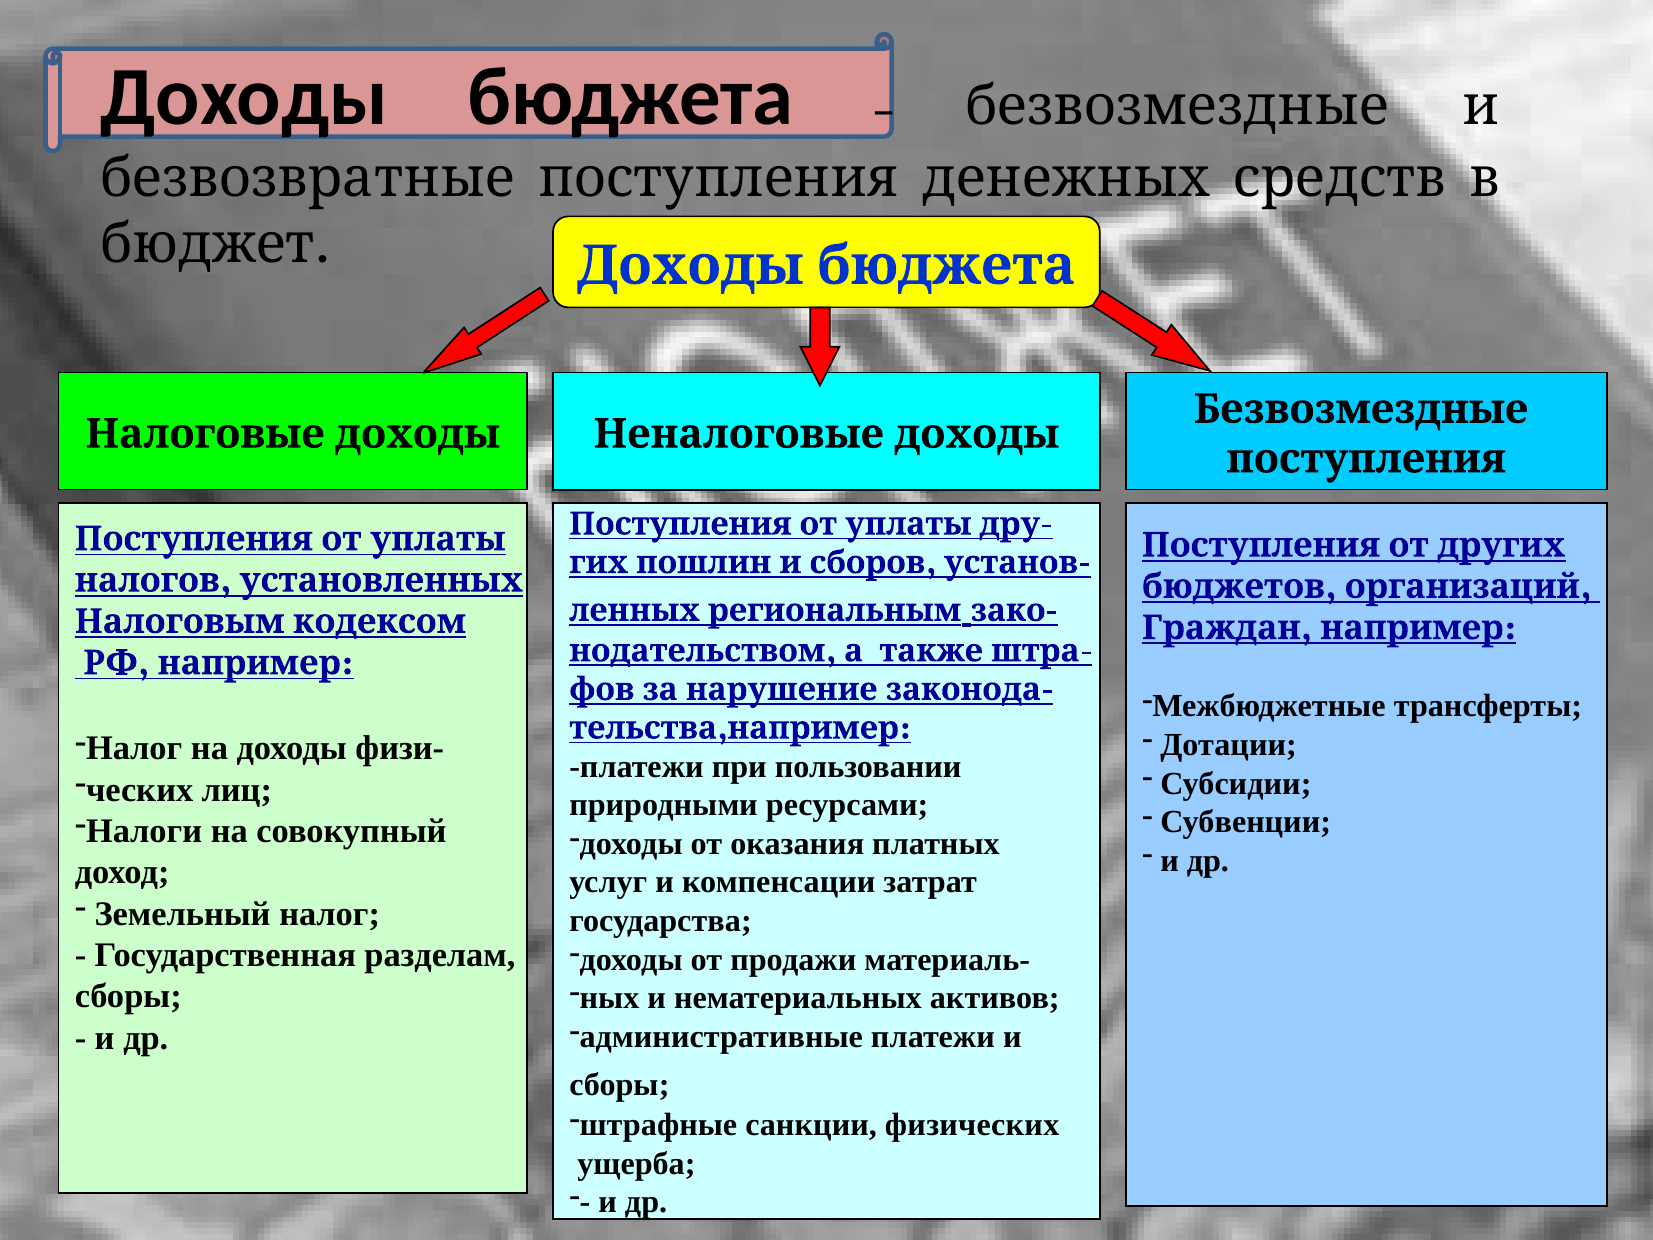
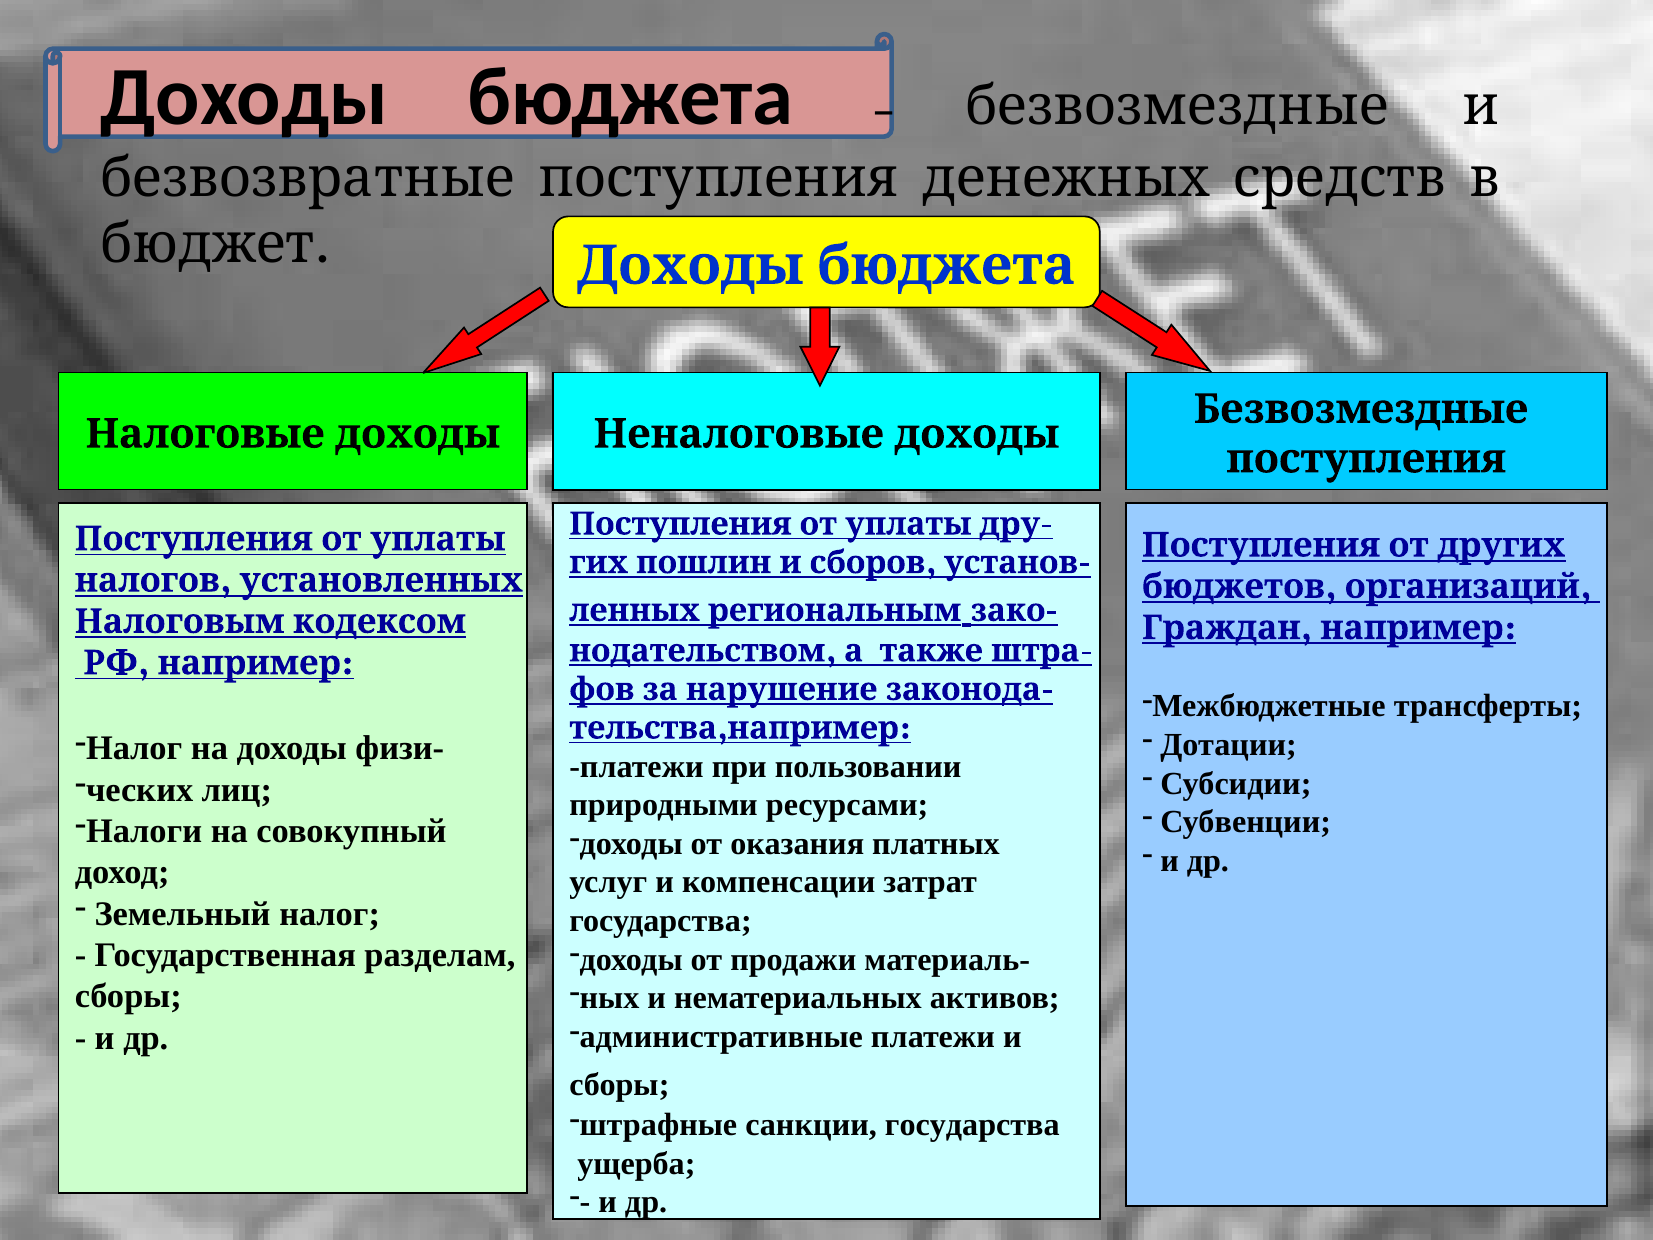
санкции физических: физических -> государства (972, 1125)
